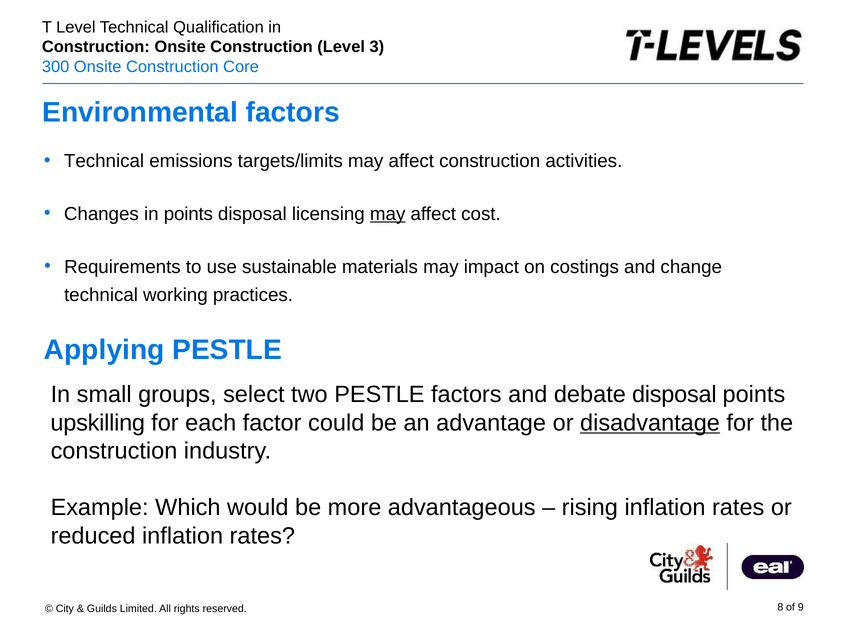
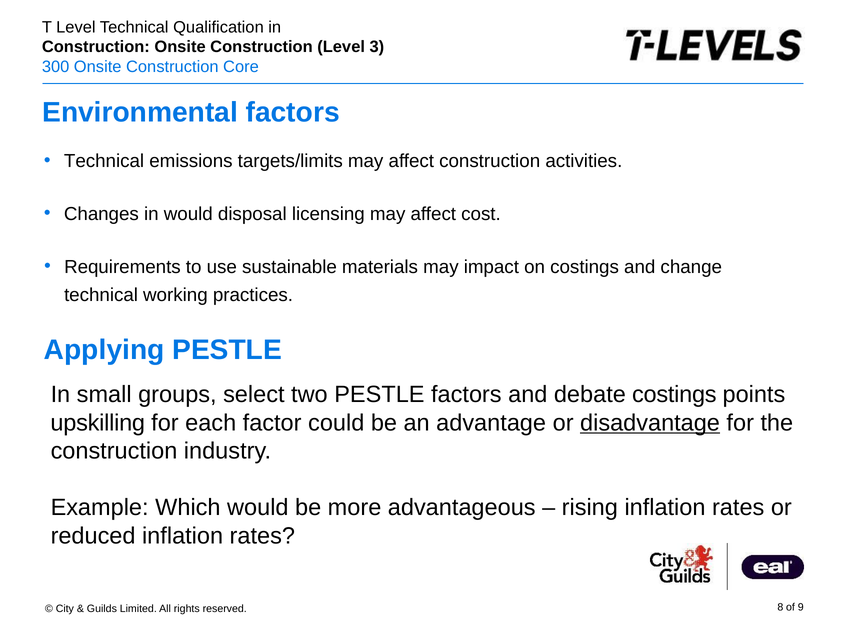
in points: points -> would (188, 214)
may underline: present -> none (388, 214)
debate disposal: disposal -> costings (674, 394)
